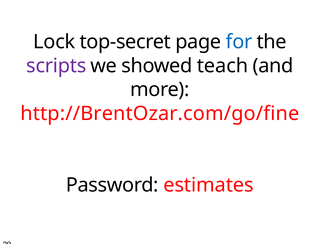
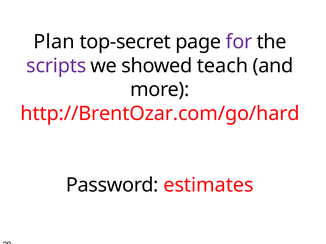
Lock: Lock -> Plan (54, 42)
for colour: blue -> purple (239, 42)
http://BrentOzar.com/go/fine: http://BrentOzar.com/go/fine -> http://BrentOzar.com/go/hard (160, 114)
